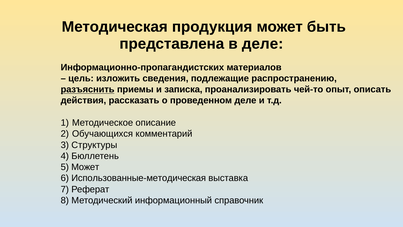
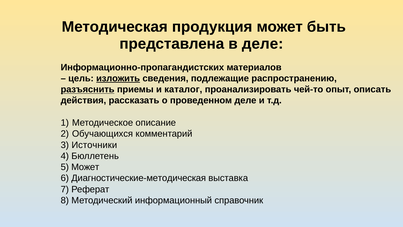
изложить underline: none -> present (118, 78)
записка: записка -> каталог (183, 89)
Структуры: Структуры -> Источники (94, 145)
Использованные-методическая: Использованные-методическая -> Диагностические-методическая (139, 178)
